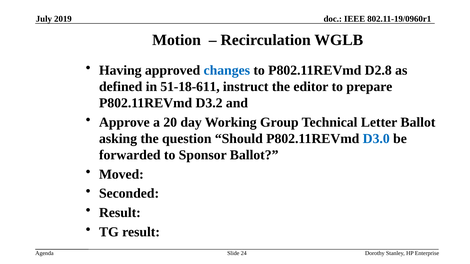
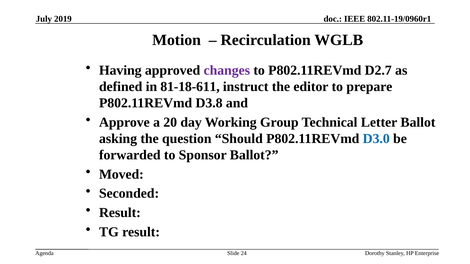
changes colour: blue -> purple (227, 70)
D2.8: D2.8 -> D2.7 (378, 70)
51-18-611: 51-18-611 -> 81-18-611 (190, 87)
D3.2: D3.2 -> D3.8 (209, 103)
